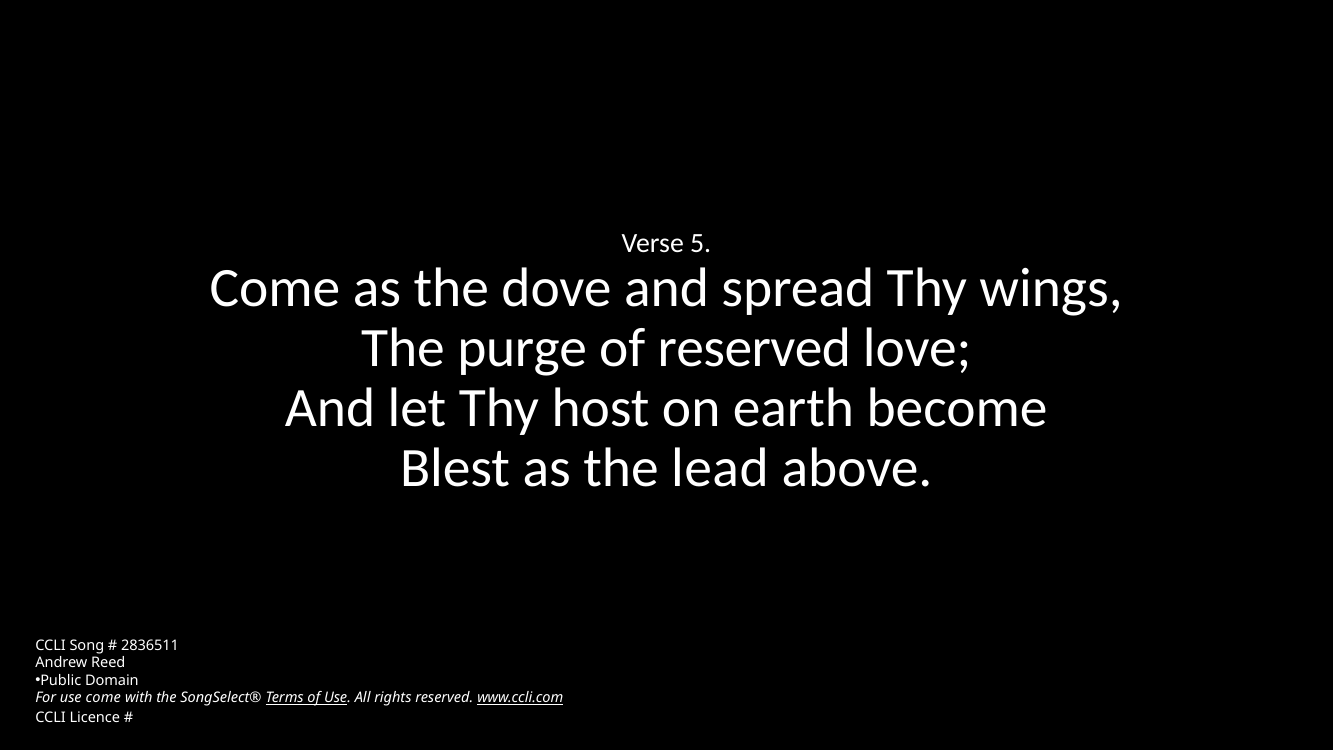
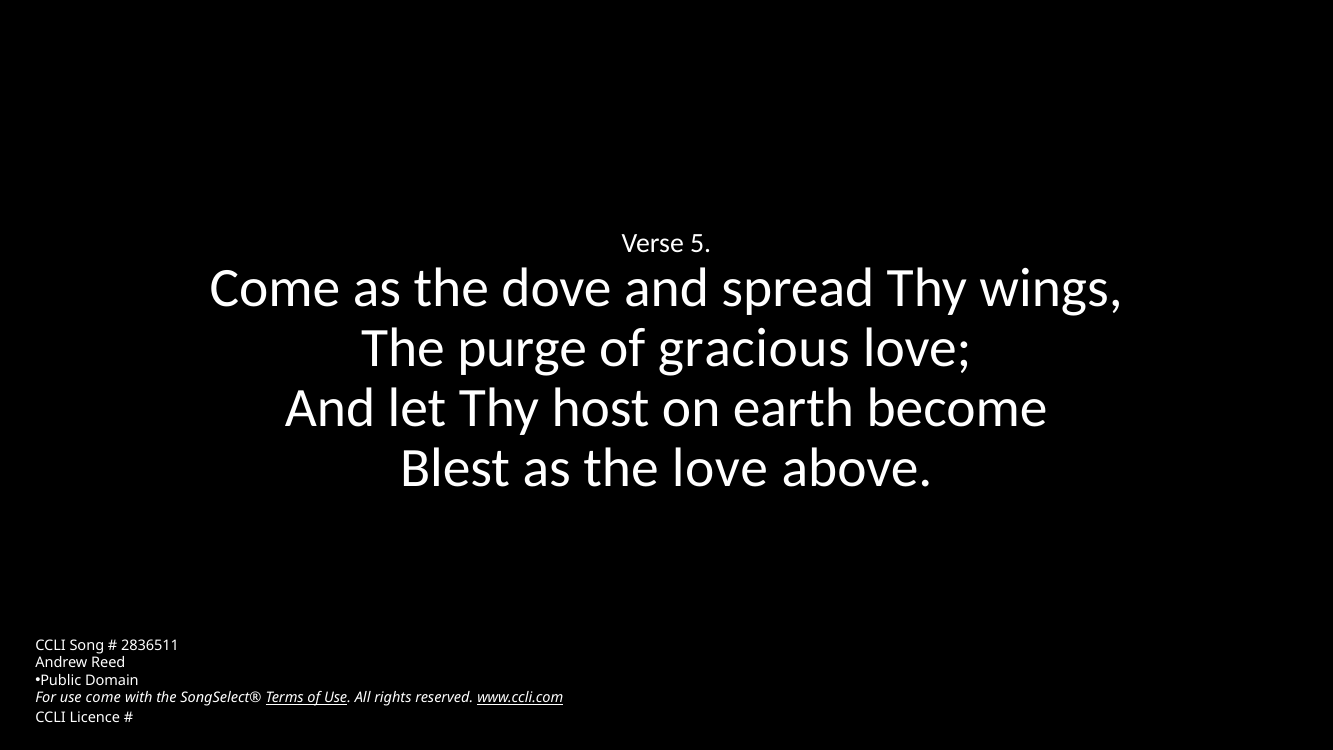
of reserved: reserved -> gracious (754, 348)
the lead: lead -> love (720, 468)
